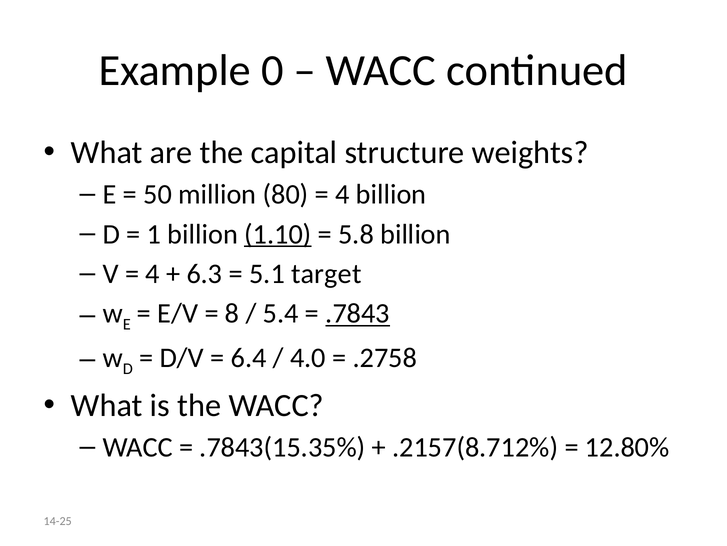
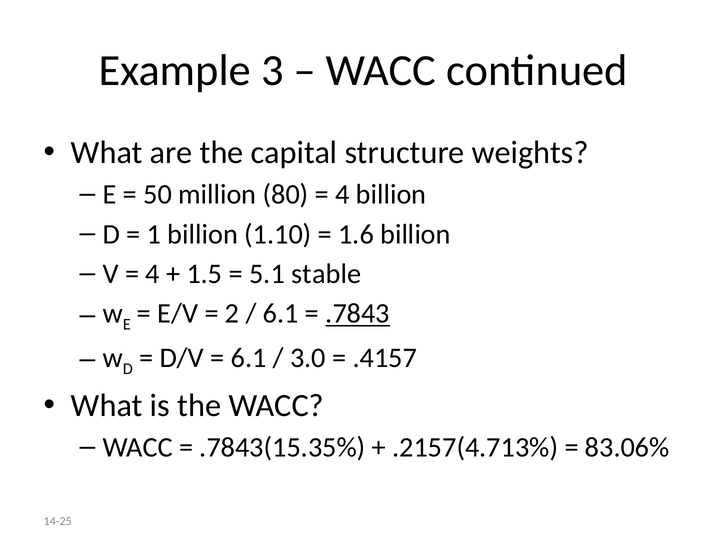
0: 0 -> 3 (272, 70)
1.10 underline: present -> none (278, 234)
5.8: 5.8 -> 1.6 (356, 234)
6.3: 6.3 -> 1.5 (204, 273)
target: target -> stable (326, 273)
8: 8 -> 2 (232, 313)
5.4: 5.4 -> 6.1 (281, 313)
6.4: 6.4 -> 6.1 (249, 357)
4.0: 4.0 -> 3.0 (308, 357)
.2758: .2758 -> .4157 (385, 357)
.2157(8.712%: .2157(8.712% -> .2157(4.713% (475, 447)
12.80%: 12.80% -> 83.06% (627, 447)
